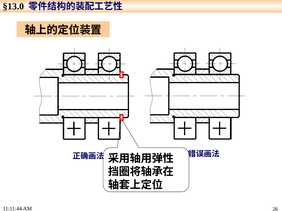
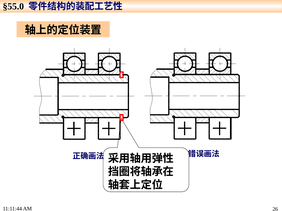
§13.0: §13.0 -> §55.0 (13, 6)
